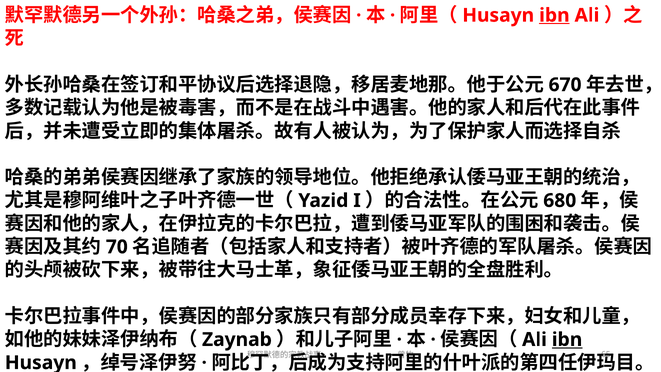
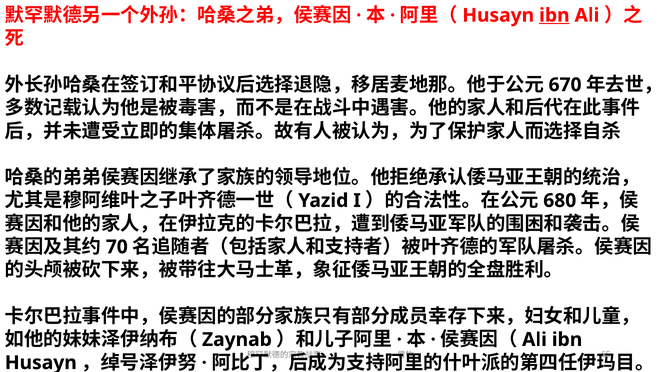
ibn underline: present -> none (567, 339)
